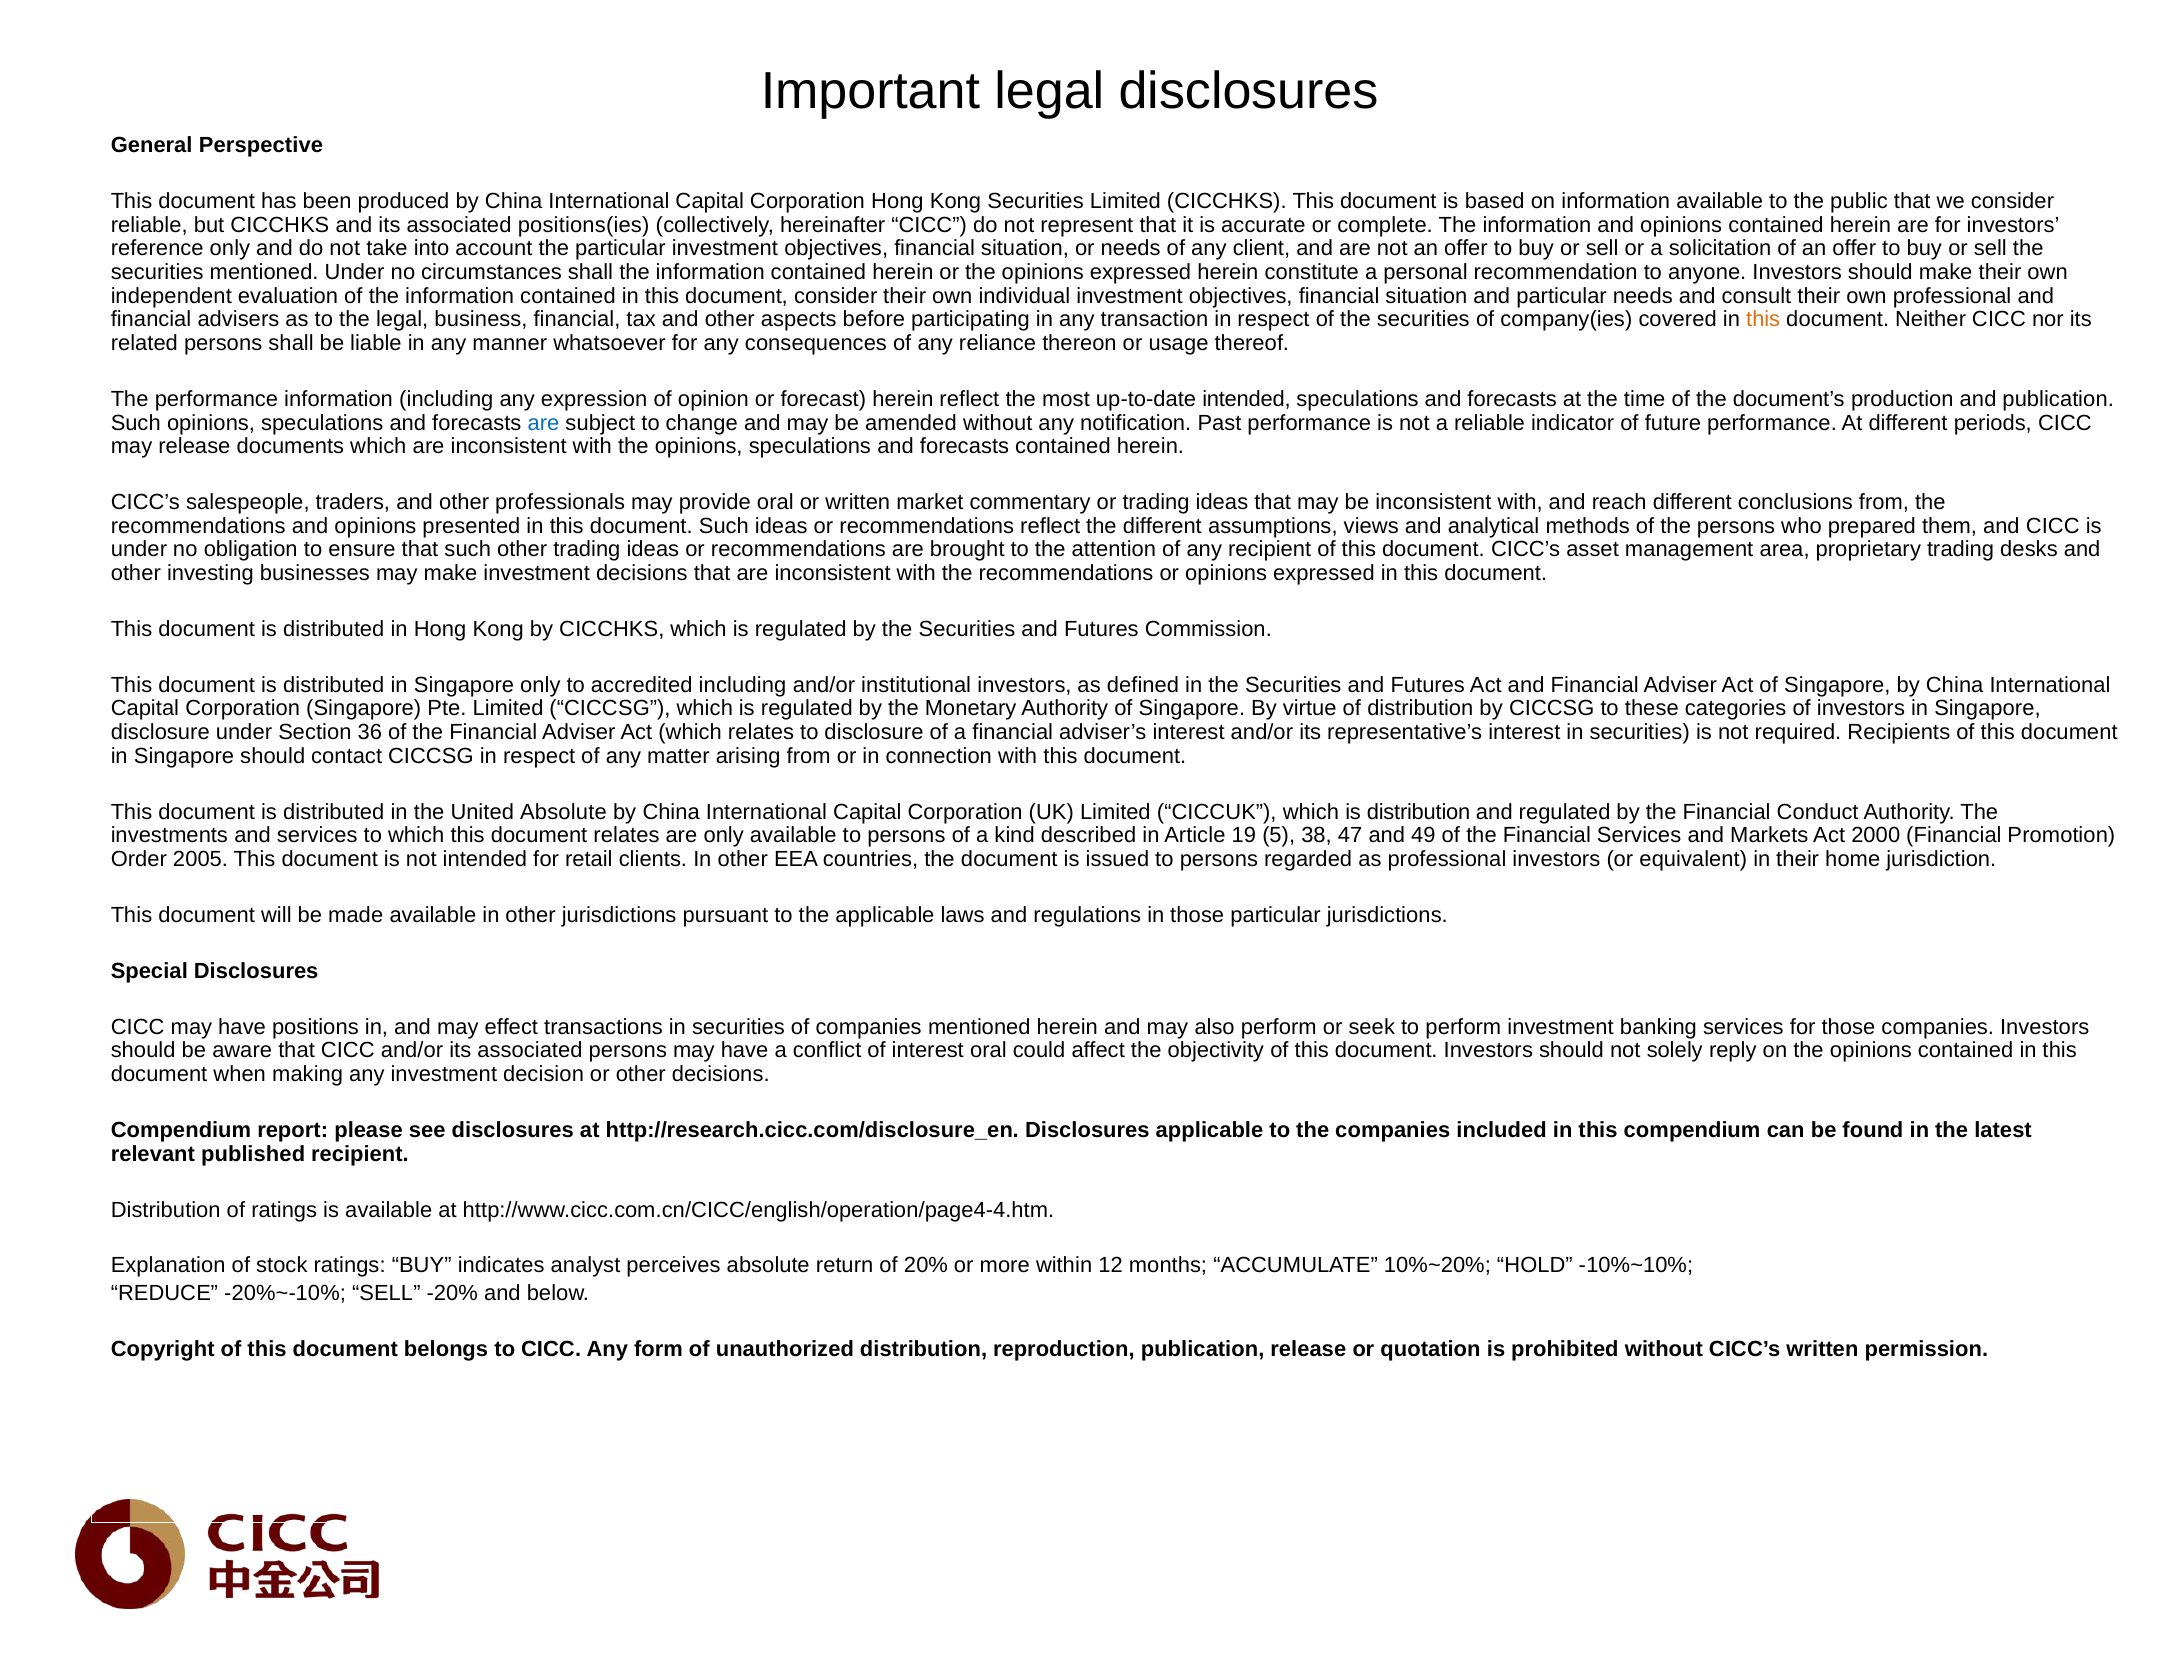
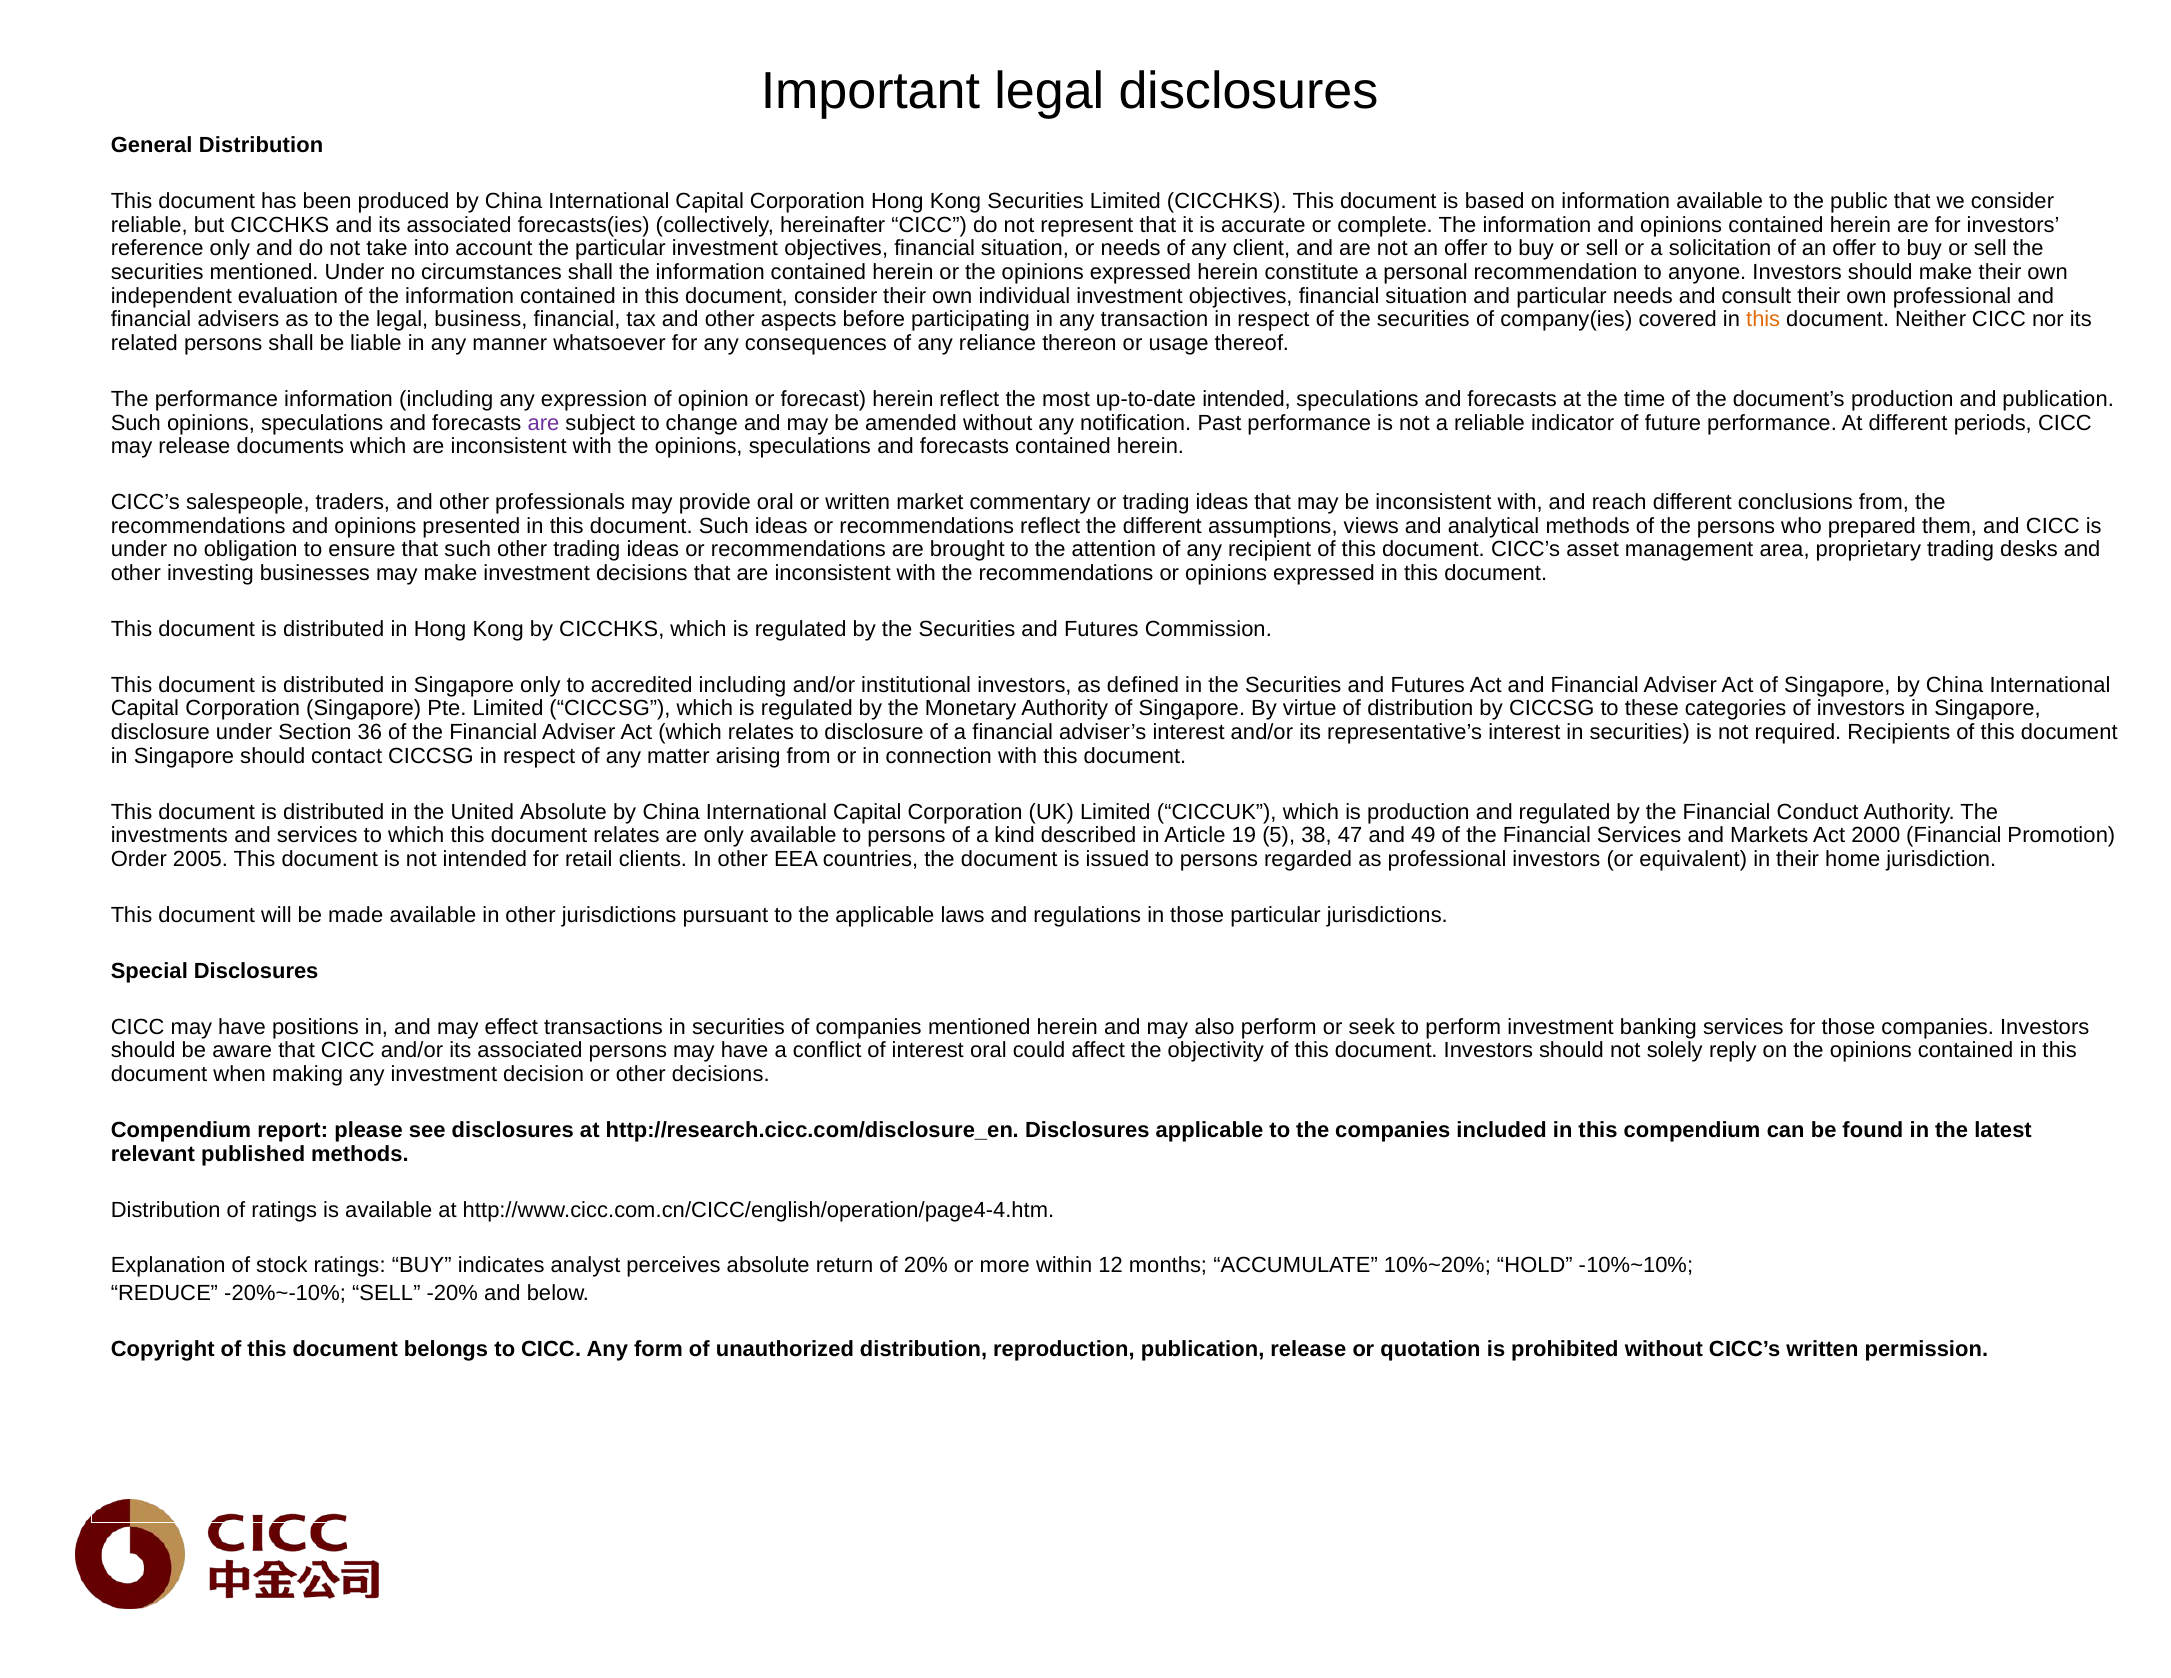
General Perspective: Perspective -> Distribution (261, 146)
positions(ies: positions(ies -> forecasts(ies (584, 225)
are colour: blue -> purple (544, 423)
is distribution: distribution -> production (1418, 812)
published recipient: recipient -> methods (360, 1154)
